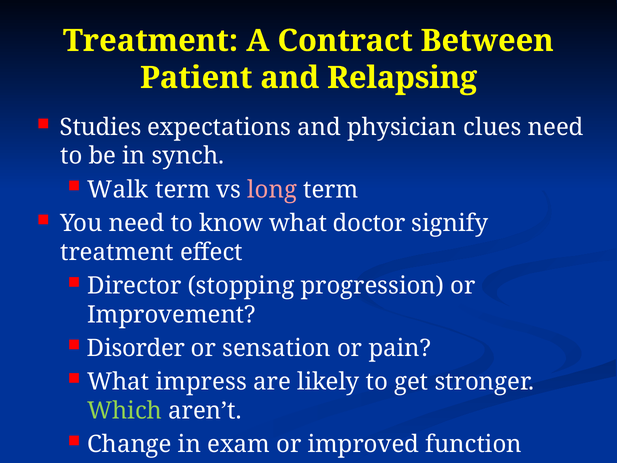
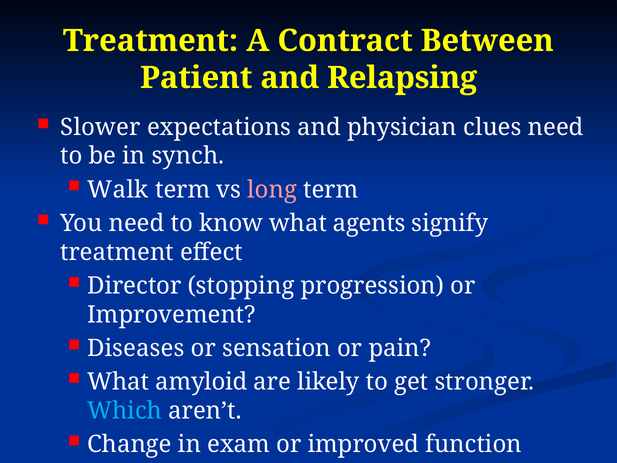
Studies: Studies -> Slower (100, 127)
doctor: doctor -> agents (369, 223)
Disorder: Disorder -> Diseases (136, 348)
impress: impress -> amyloid (201, 382)
Which colour: light green -> light blue (125, 410)
